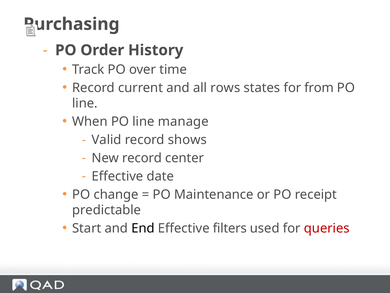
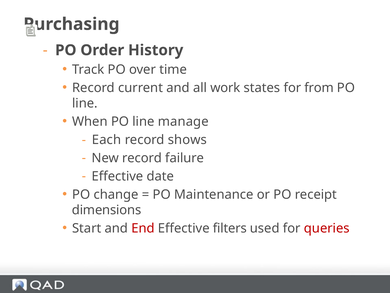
rows: rows -> work (225, 88)
Valid: Valid -> Each (106, 140)
center: center -> failure (185, 158)
predictable: predictable -> dimensions (107, 210)
End colour: black -> red (143, 228)
